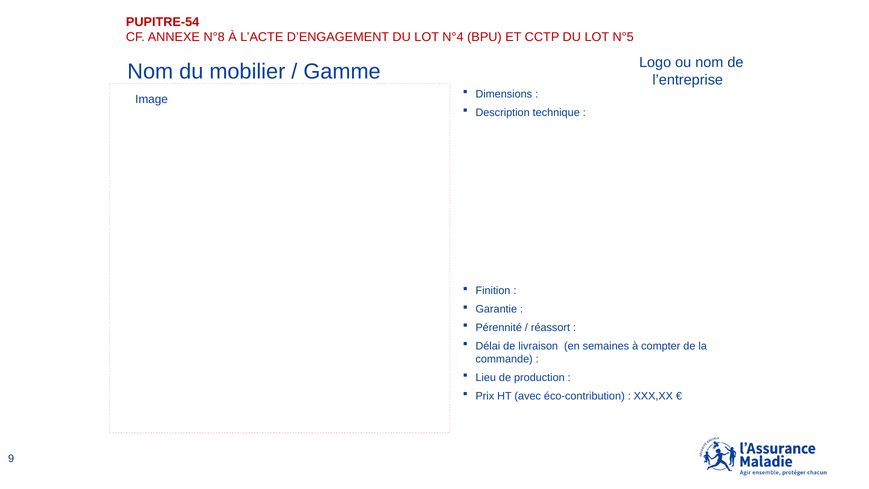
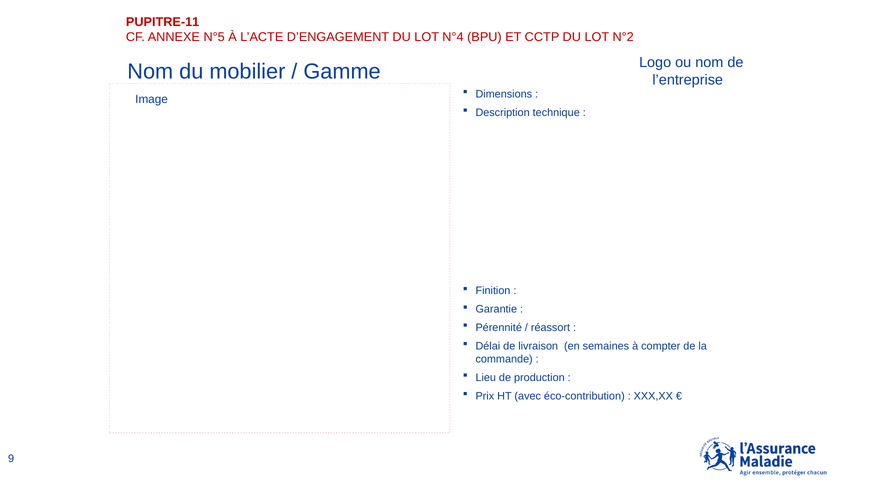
PUPITRE-54: PUPITRE-54 -> PUPITRE-11 (163, 22)
N°8: N°8 -> N°5 (214, 37)
N°5: N°5 -> N°2 (623, 37)
